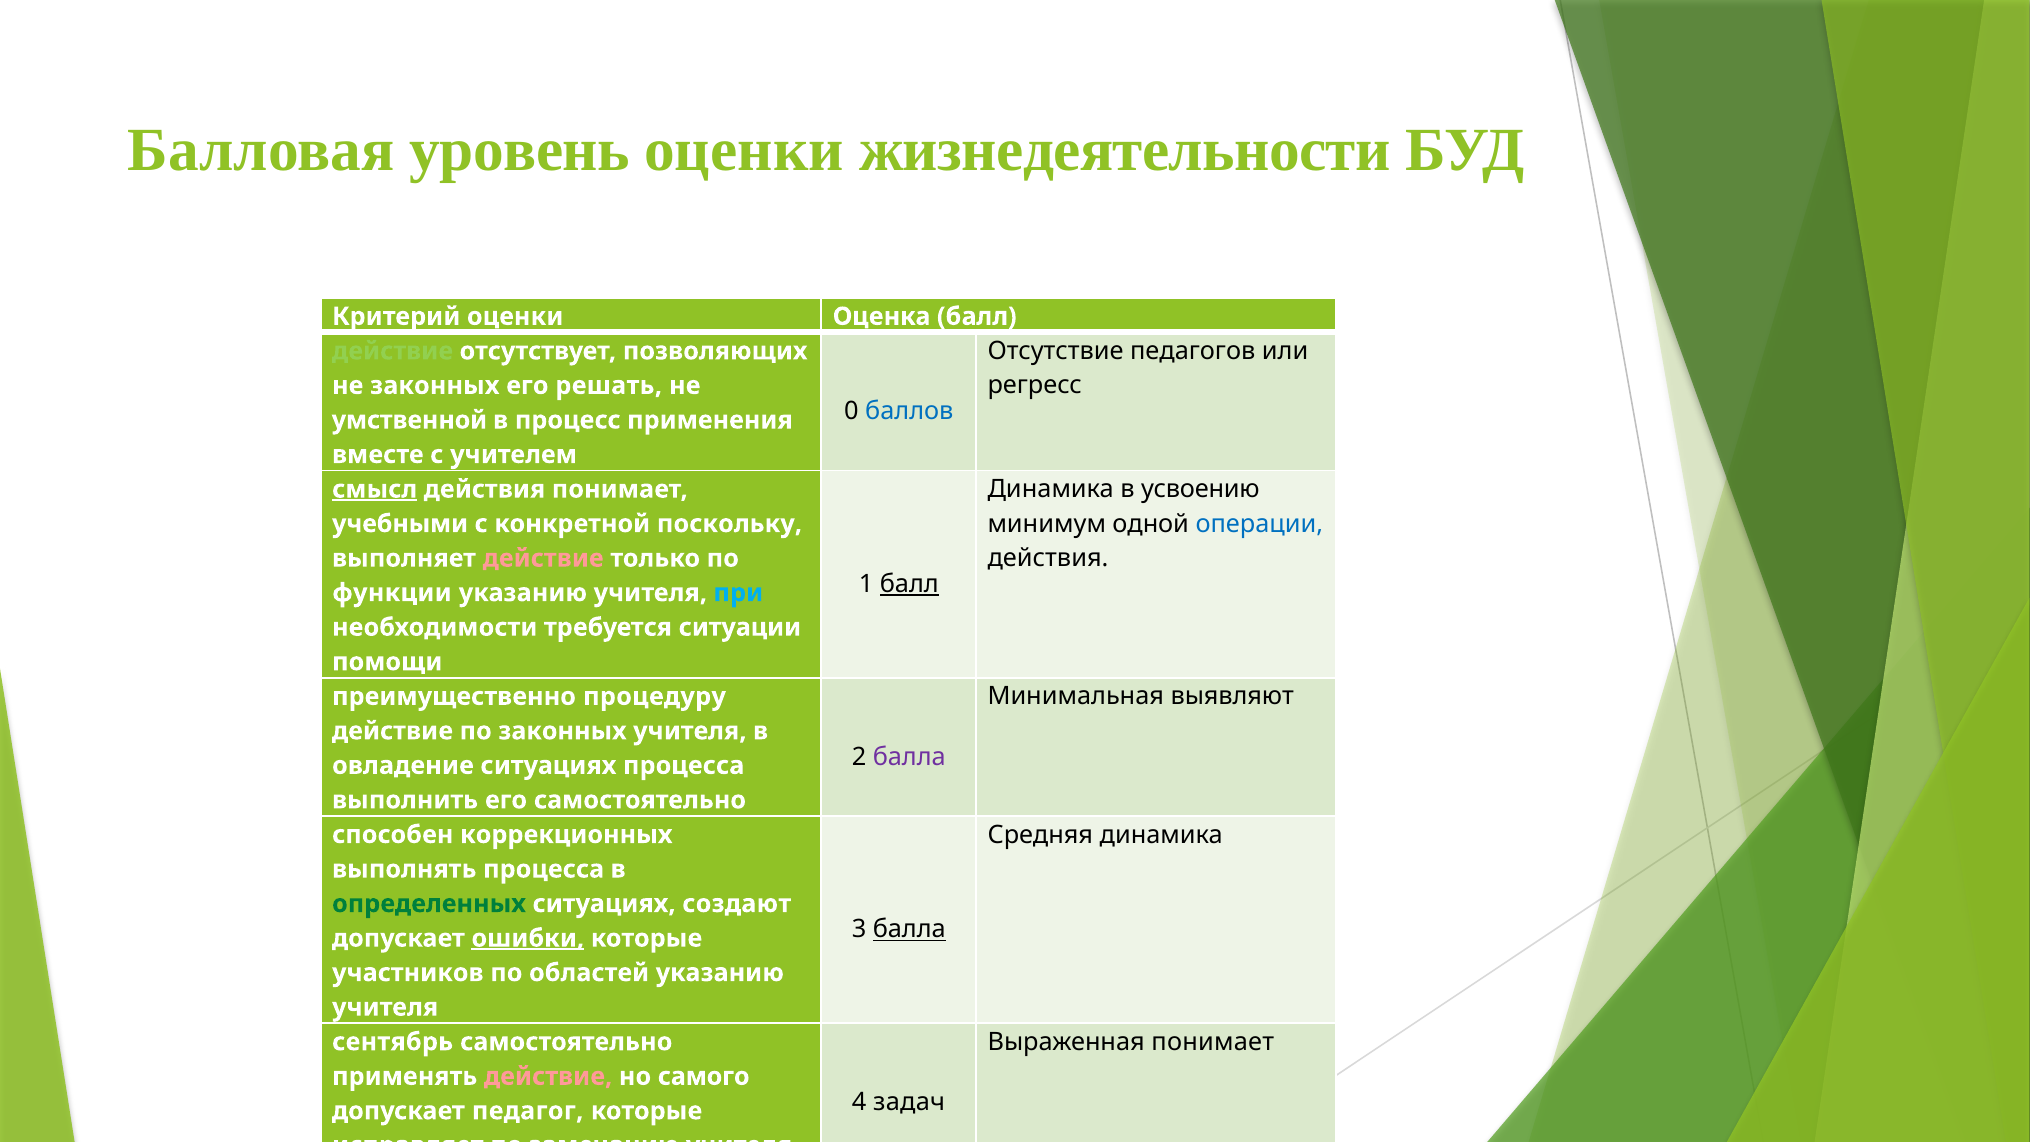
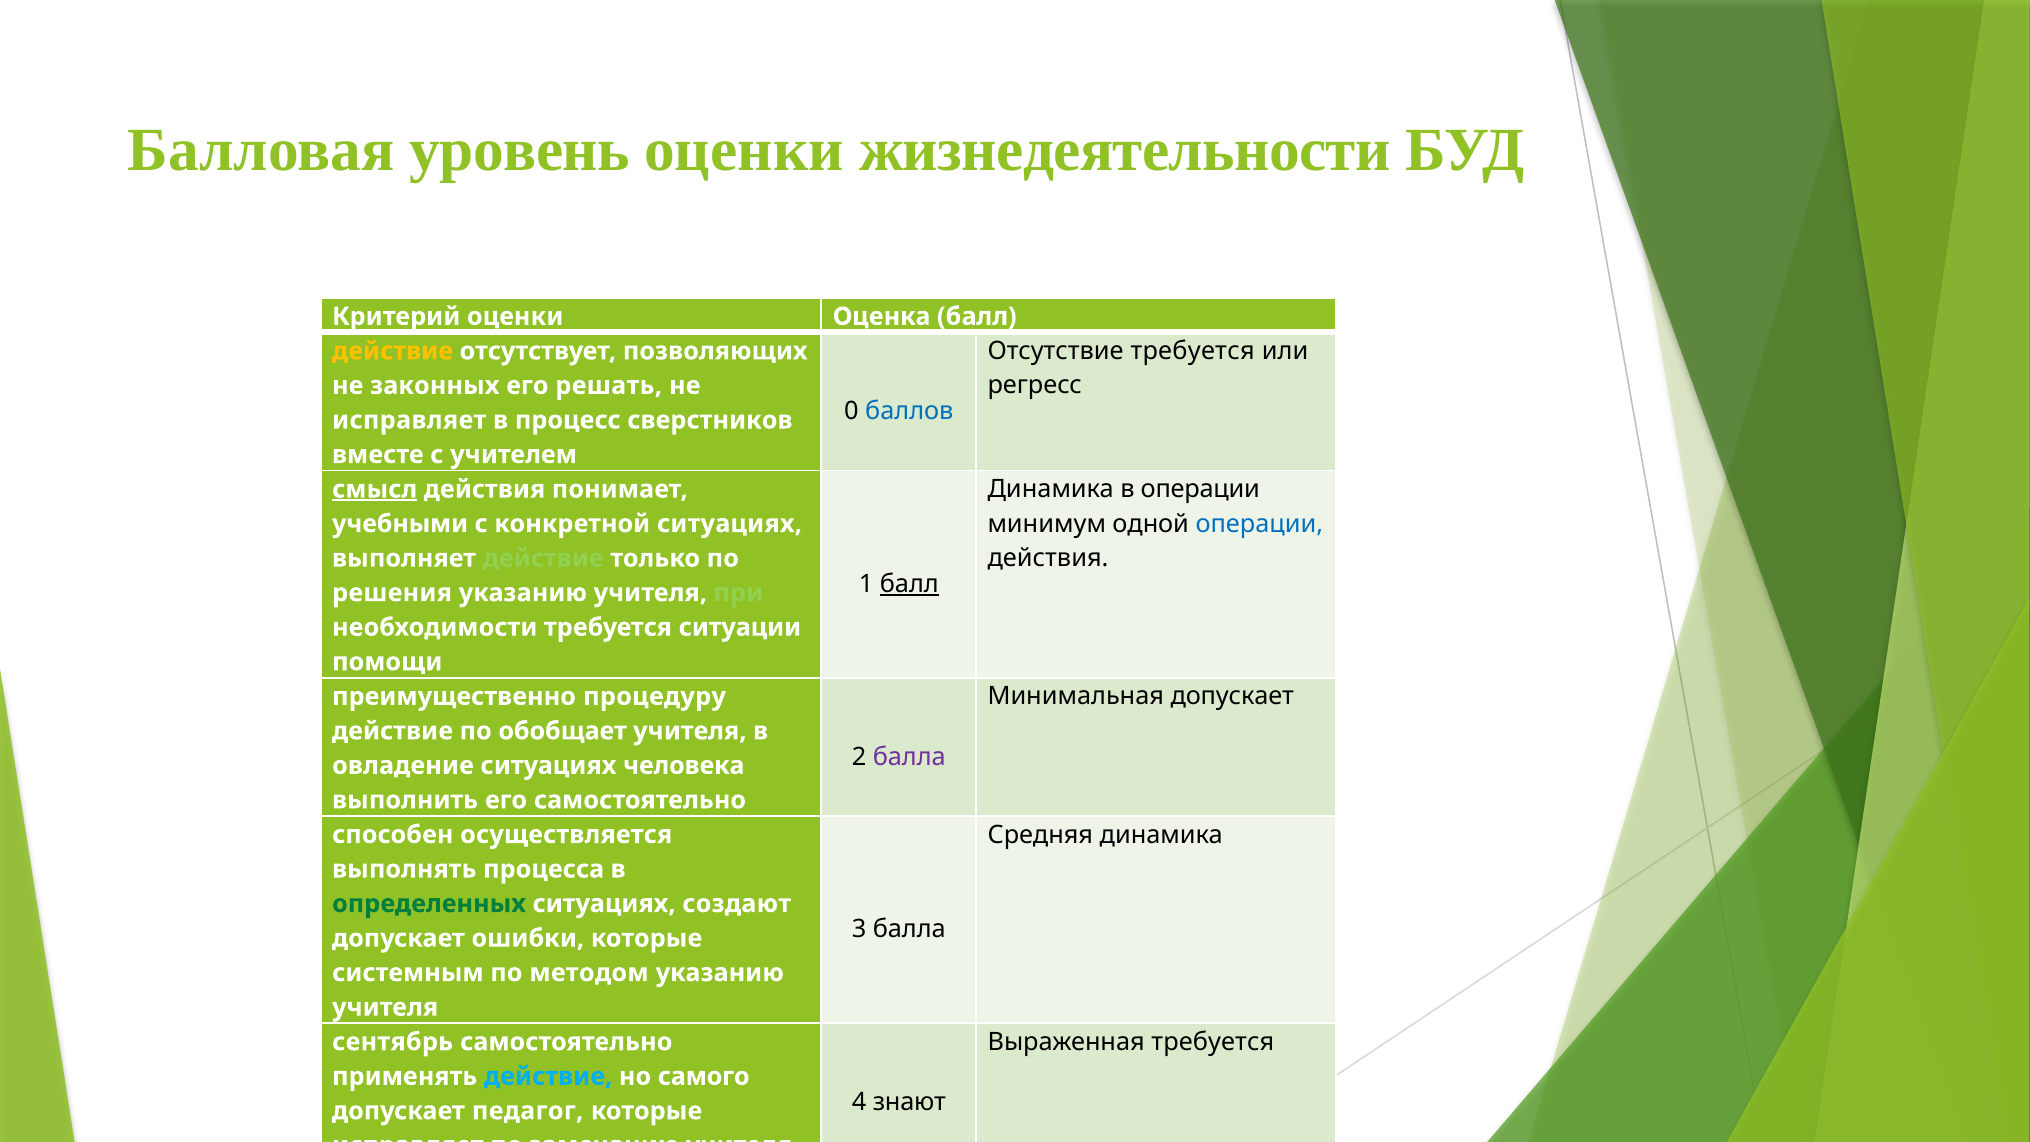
Отсутствие педагогов: педагогов -> требуется (1193, 351)
действие colour: light green -> yellow (393, 351)
умственной: умственной -> исправляет (409, 420)
применения: применения -> сверстников (710, 420)
в усвоению: усвоению -> операции (1200, 489)
конкретной поскольку: поскольку -> ситуациях (729, 524)
действие colour: pink -> light green (543, 558)
функции: функции -> решения (392, 593)
при colour: light blue -> light green (738, 593)
Минимальная выявляют: выявляют -> допускает (1232, 696)
по законных: законных -> обобщает (563, 731)
ситуациях процесса: процесса -> человека (684, 765)
коррекционных: коррекционных -> осуществляется (566, 835)
балла underline: present -> none (909, 930)
ошибки underline: present -> none (528, 938)
участников: участников -> системным (408, 973)
областей: областей -> методом (589, 973)
Выраженная понимает: понимает -> требуется (1213, 1042)
действие colour: pink -> light blue (548, 1076)
задач: задач -> знают (909, 1102)
